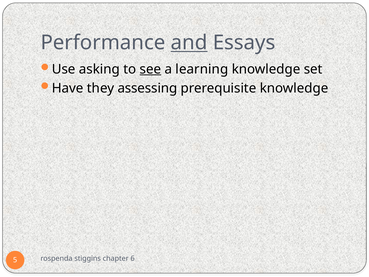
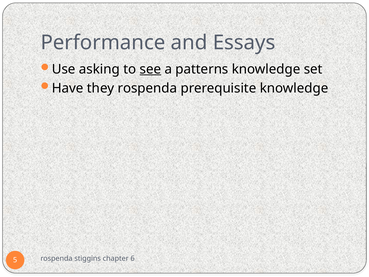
and underline: present -> none (189, 43)
learning: learning -> patterns (202, 69)
they assessing: assessing -> rospenda (147, 88)
